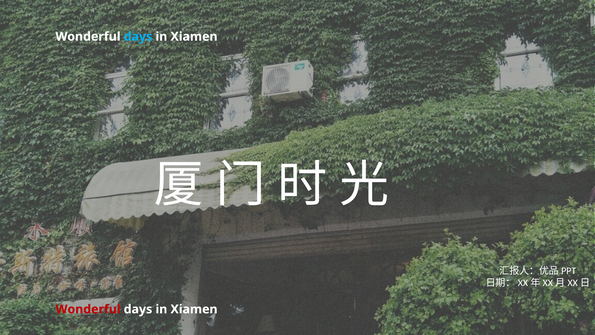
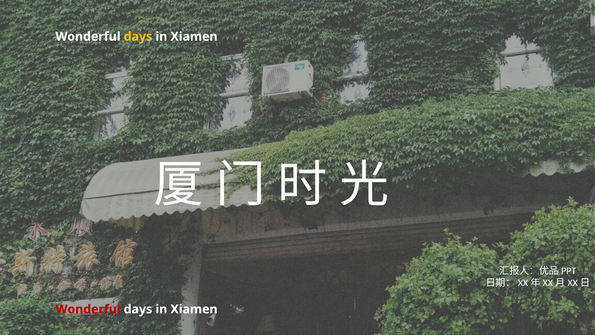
days colour: light blue -> yellow (138, 37)
